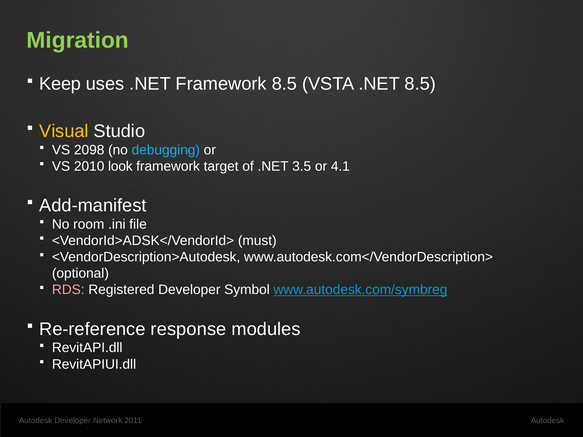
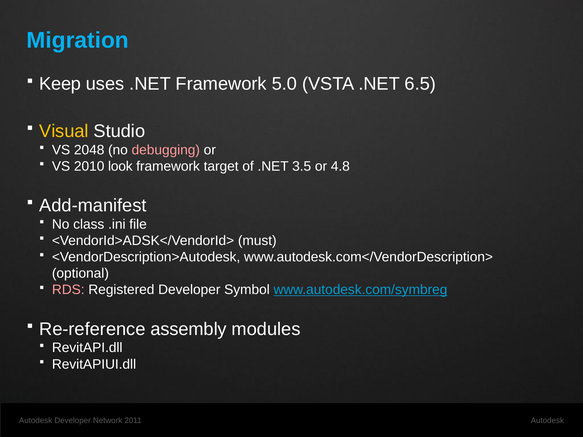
Migration colour: light green -> light blue (78, 40)
Framework 8.5: 8.5 -> 5.0 (284, 84)
.NET 8.5: 8.5 -> 6.5 (420, 84)
2098: 2098 -> 2048 (89, 150)
debugging colour: light blue -> pink (166, 150)
4.1: 4.1 -> 4.8 (340, 166)
room: room -> class (89, 224)
response: response -> assembly (189, 329)
